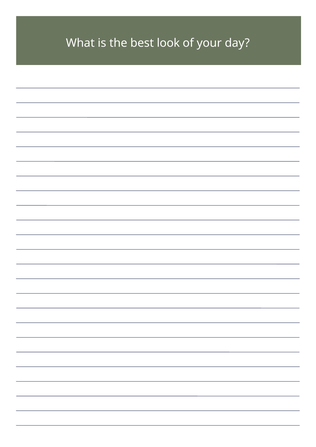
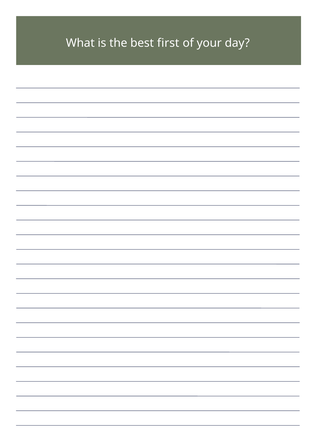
look: look -> first (168, 43)
